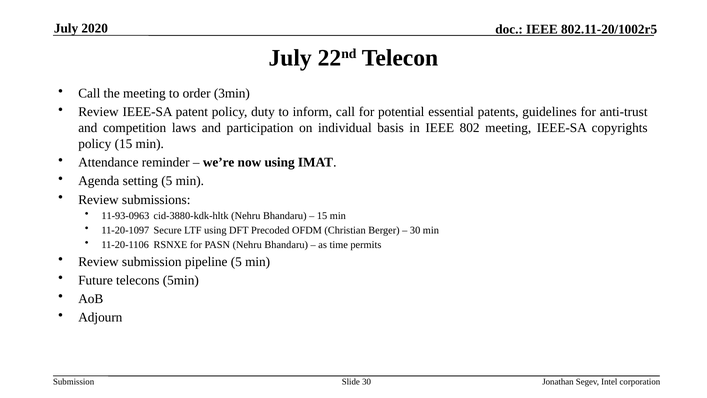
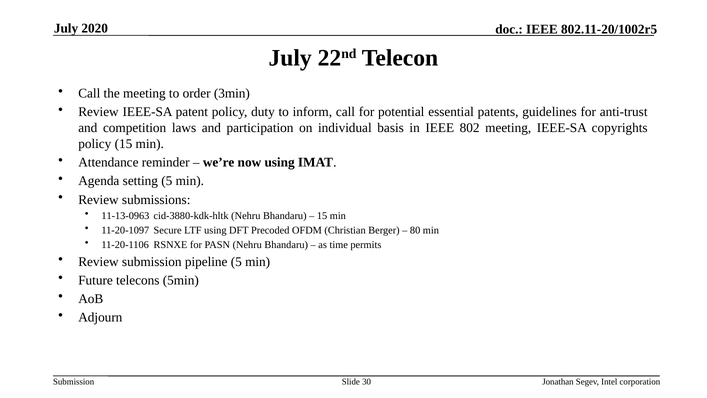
11-93-0963: 11-93-0963 -> 11-13-0963 (125, 216)
30: 30 -> 80 (415, 230)
